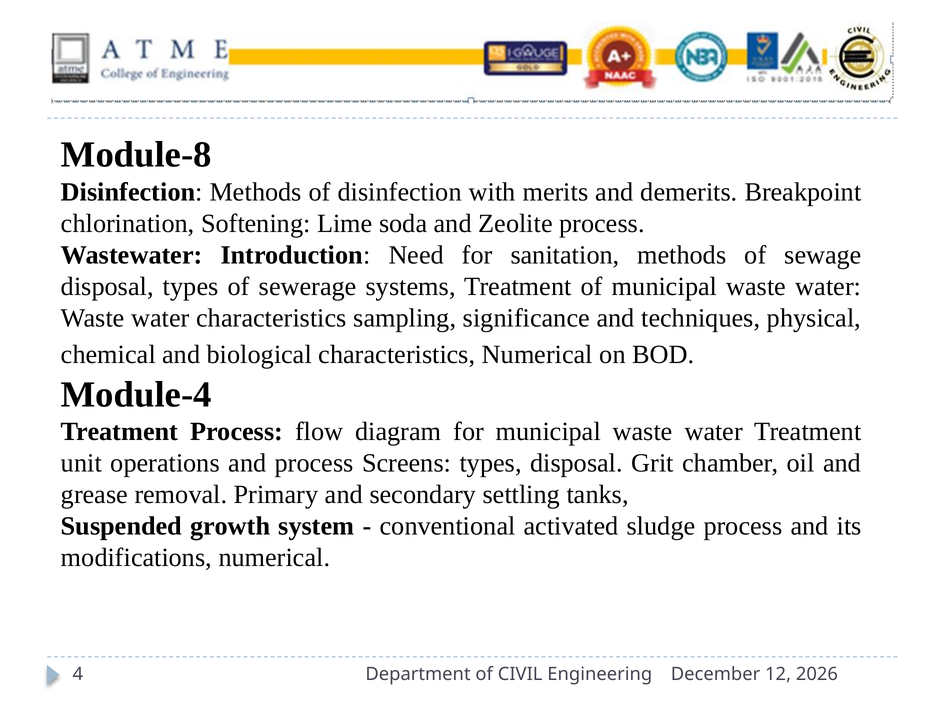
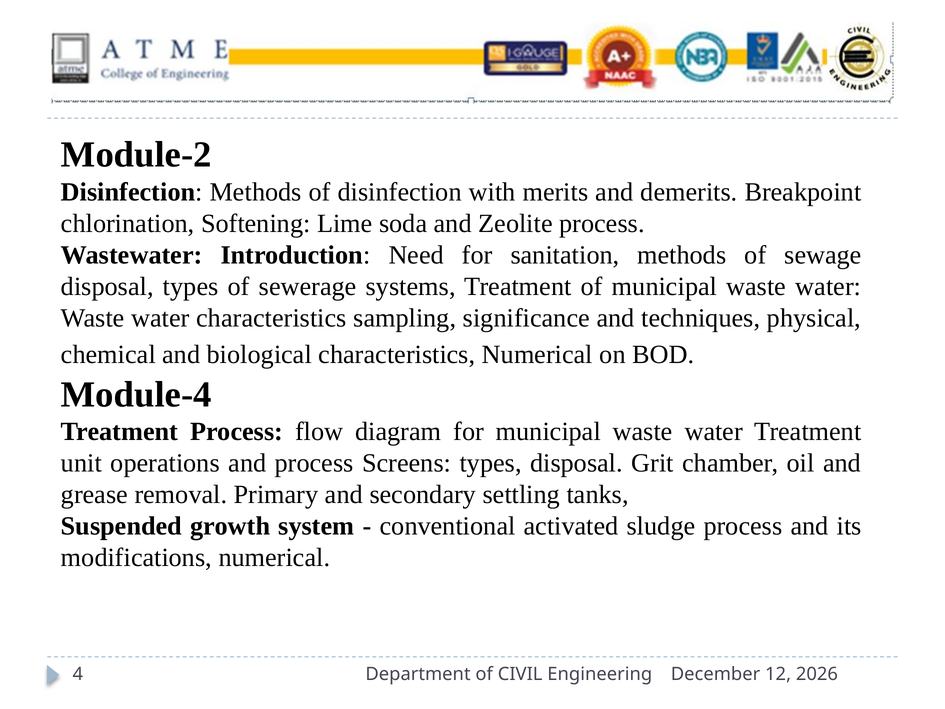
Module-8: Module-8 -> Module-2 (136, 155)
